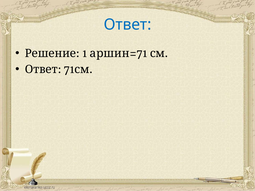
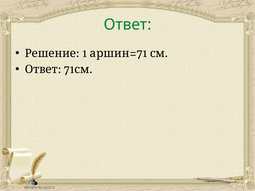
Ответ colour: blue -> green (128, 25)
